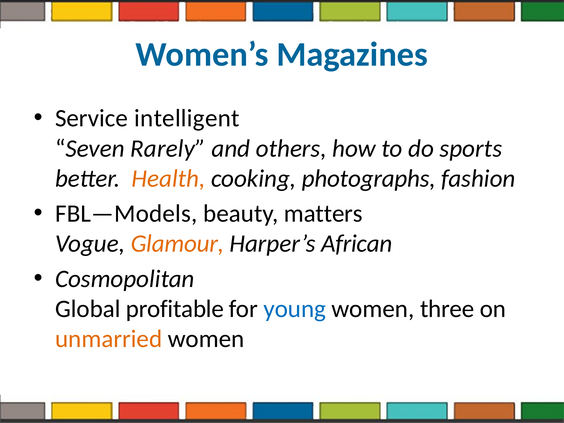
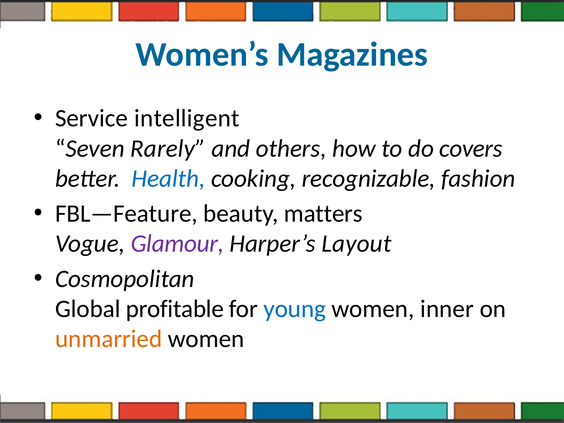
sports: sports -> covers (471, 148)
Health colour: orange -> blue (168, 178)
photographs: photographs -> recognizable (369, 178)
FBL—Models: FBL—Models -> FBL—Feature (126, 214)
Glamour colour: orange -> purple (177, 244)
African: African -> Layout (356, 244)
three: three -> inner (447, 309)
